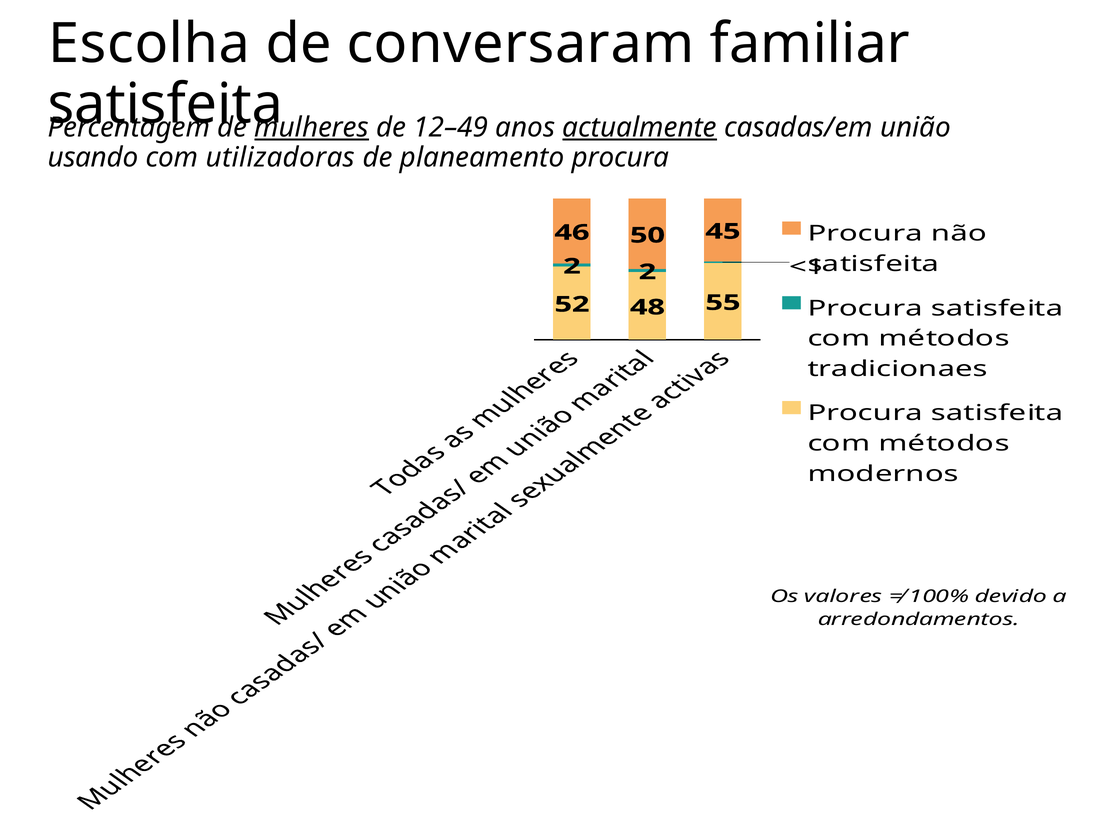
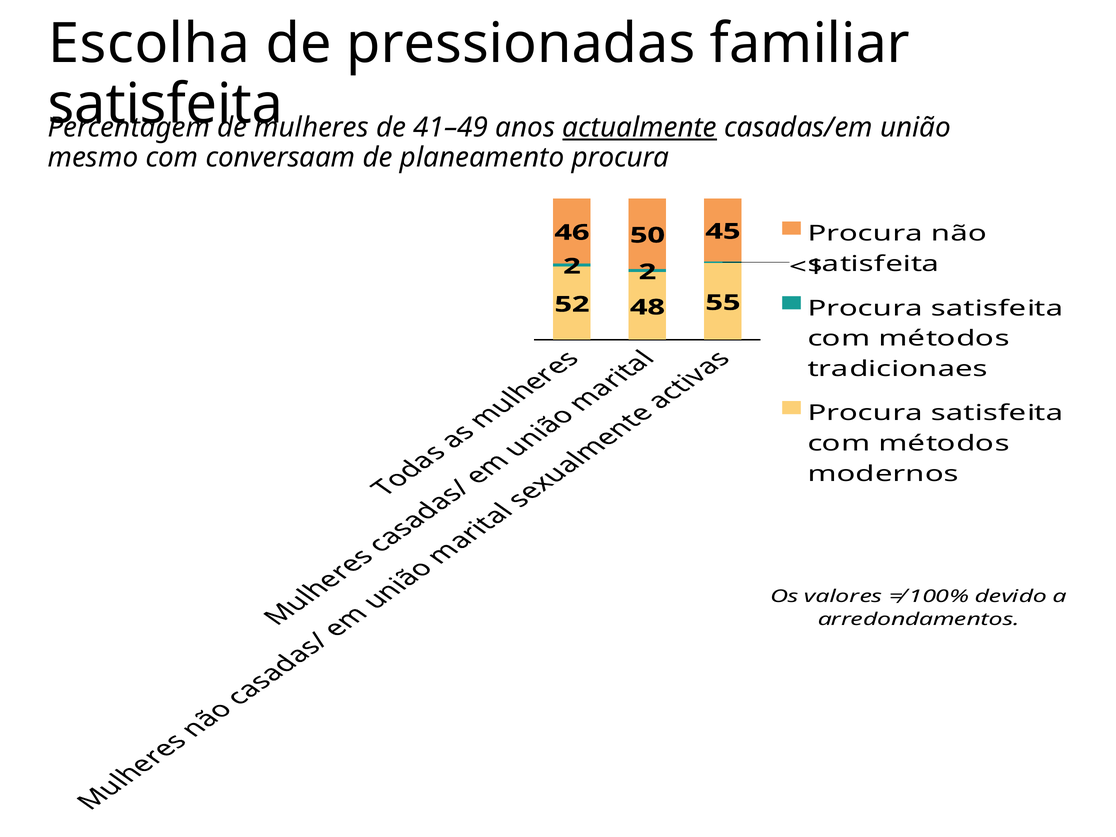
conversaram: conversaram -> pressionadas (521, 44)
mulheres underline: present -> none (312, 127)
12–49: 12–49 -> 41–49 (451, 127)
usando: usando -> mesmo (93, 158)
utilizadoras: utilizadoras -> conversaam (280, 158)
